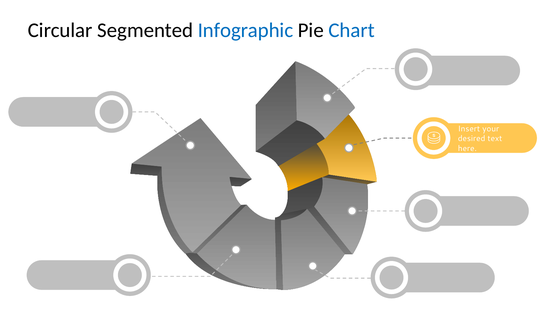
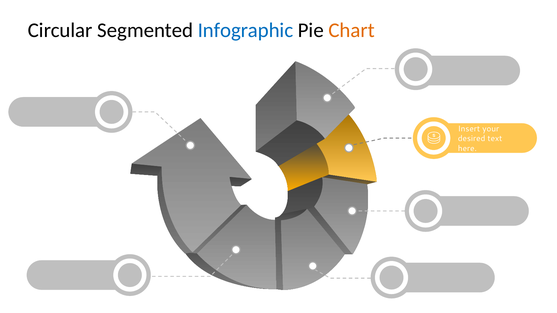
Chart colour: blue -> orange (352, 30)
